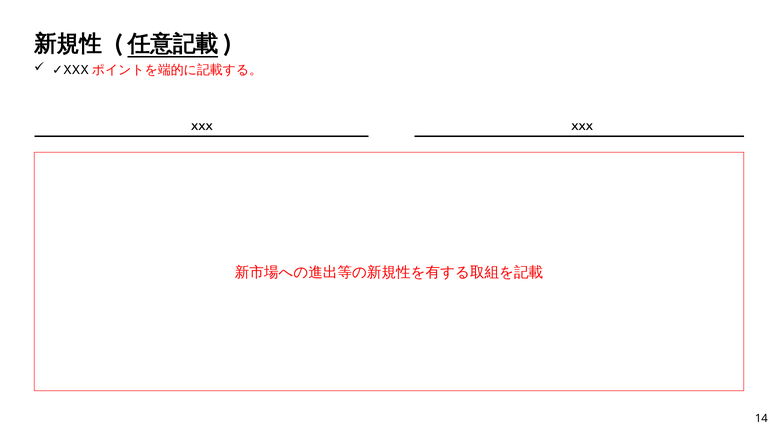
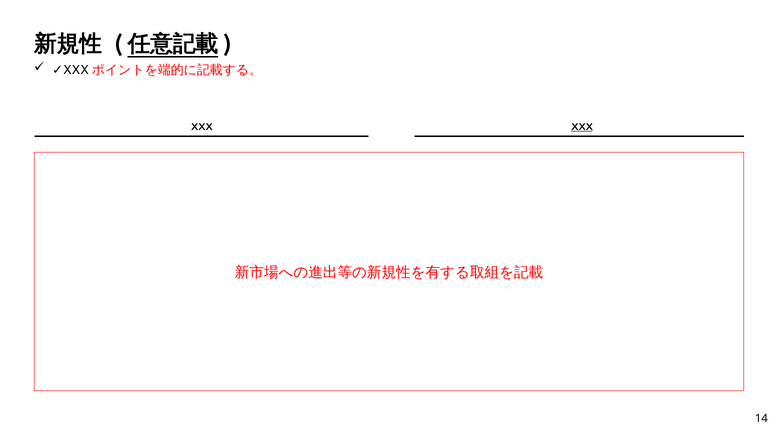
XXX underline: none -> present (582, 127)
